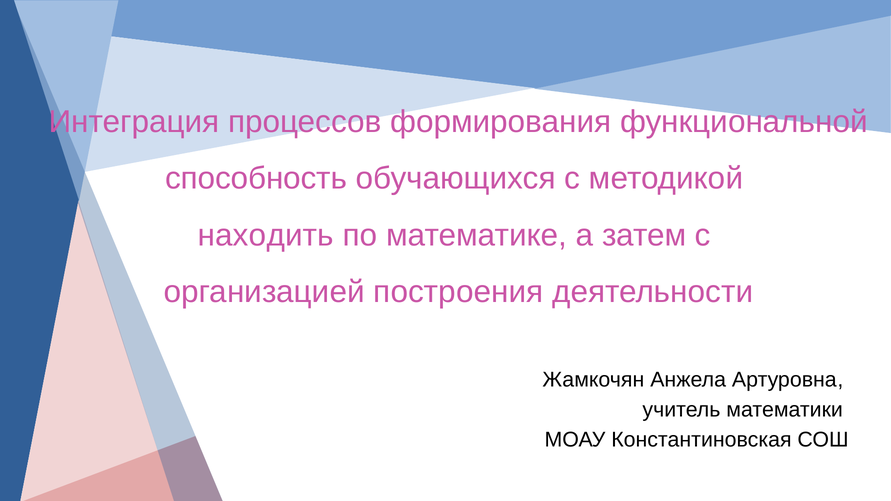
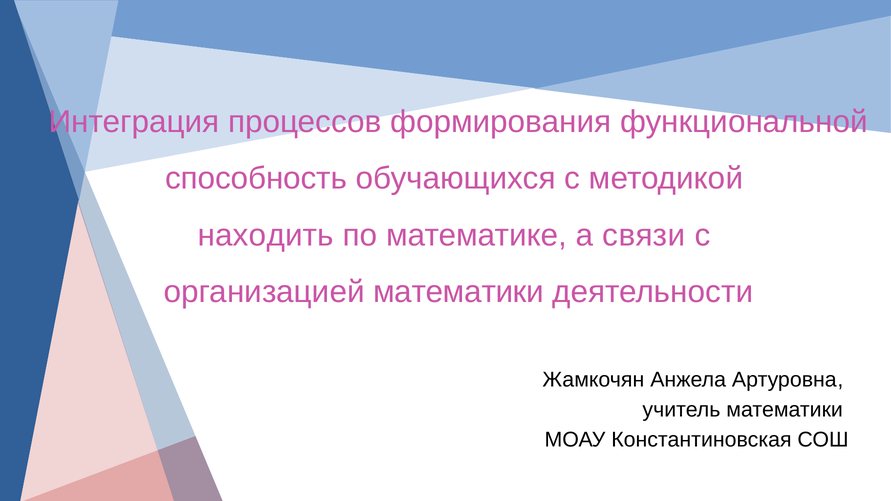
затем: затем -> связи (644, 235)
организацией построения: построения -> математики (459, 292)
